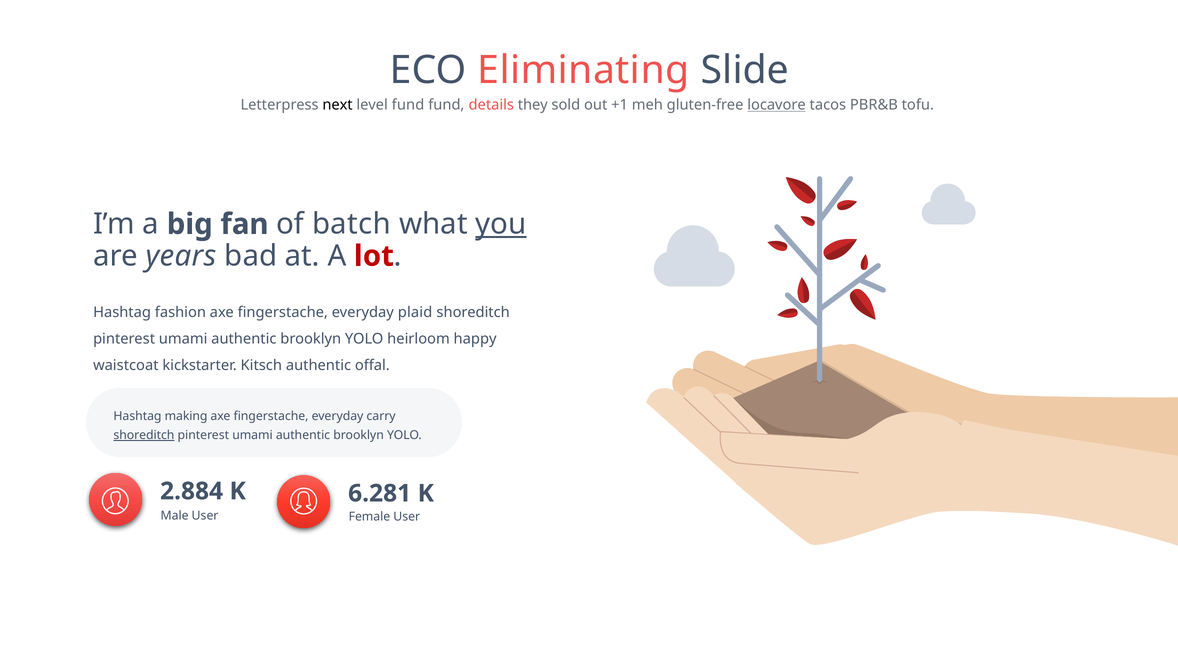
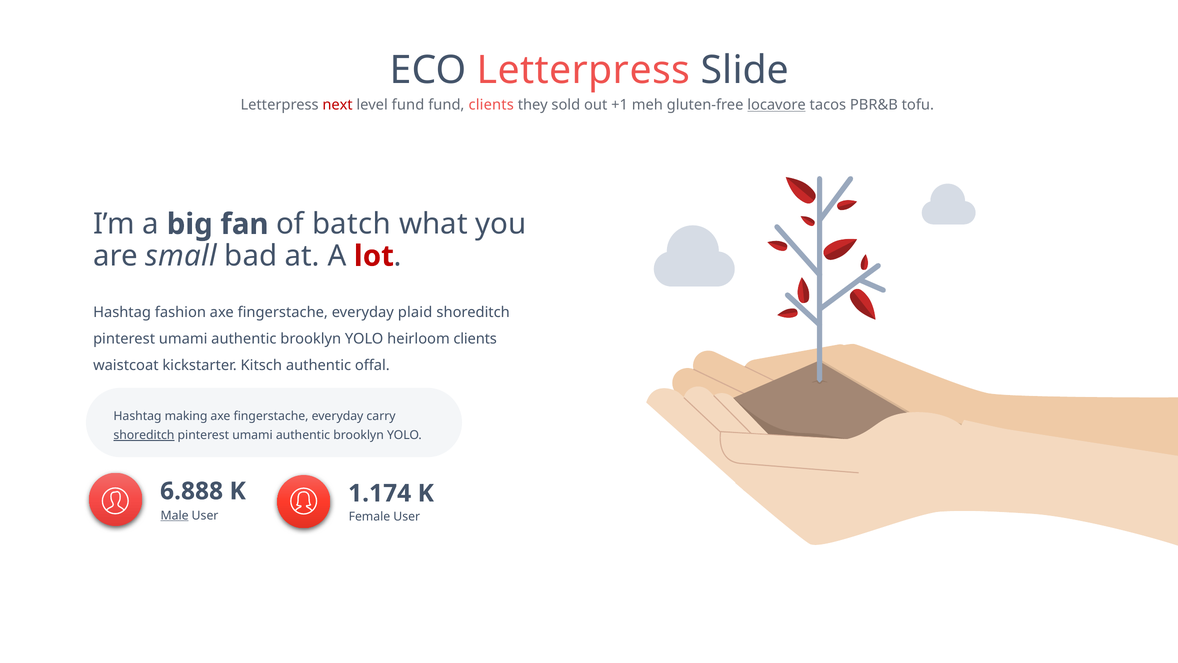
ECO Eliminating: Eliminating -> Letterpress (583, 70)
next colour: black -> red (338, 105)
fund details: details -> clients (491, 105)
you underline: present -> none (501, 224)
years: years -> small (181, 256)
heirloom happy: happy -> clients (475, 339)
2.884: 2.884 -> 6.888 (192, 491)
6.281: 6.281 -> 1.174 (380, 493)
Male underline: none -> present (175, 515)
